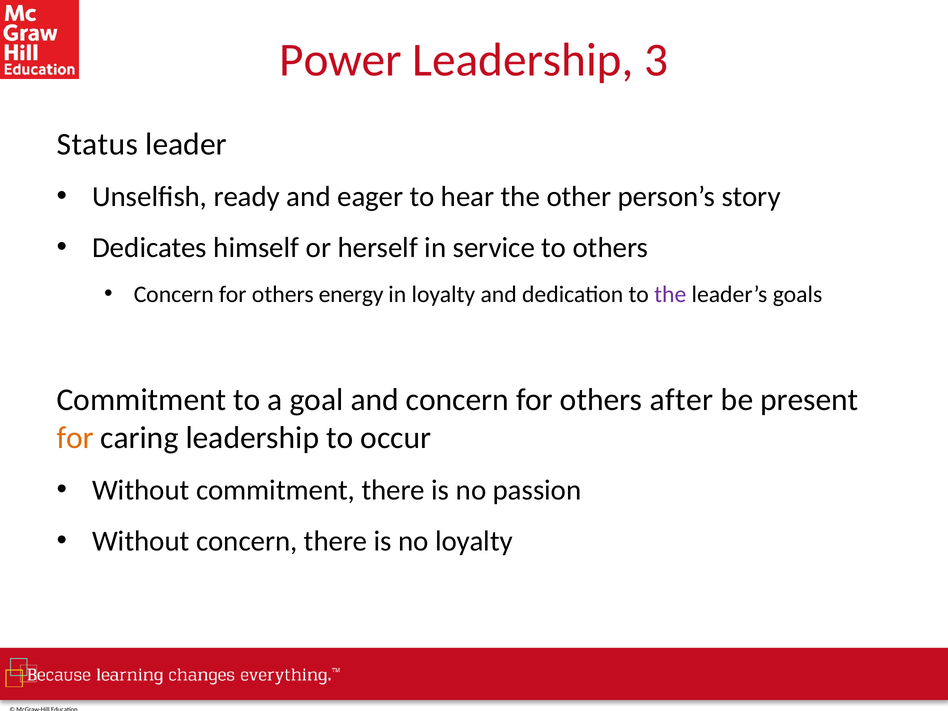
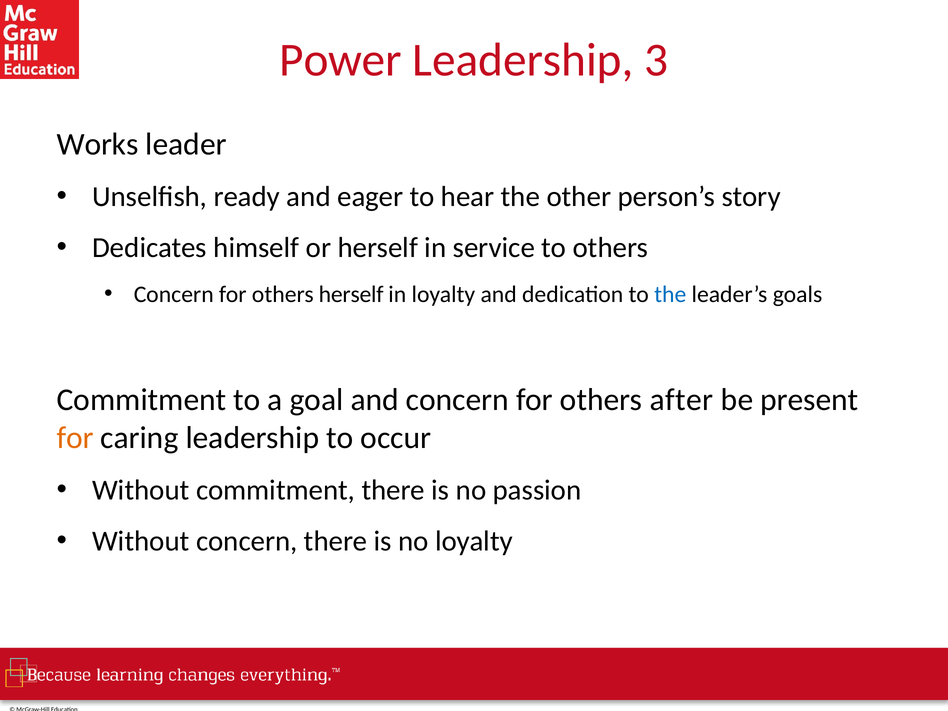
Status: Status -> Works (98, 144)
others energy: energy -> herself (351, 294)
the colour: purple -> blue (670, 294)
